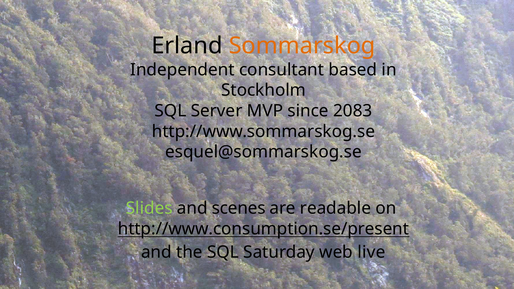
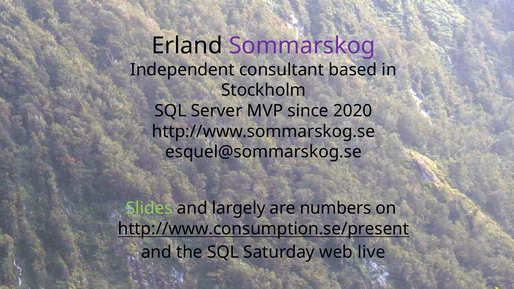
Sommarskog colour: orange -> purple (302, 46)
2083: 2083 -> 2020 (353, 111)
scenes: scenes -> largely (239, 208)
readable: readable -> numbers (336, 208)
